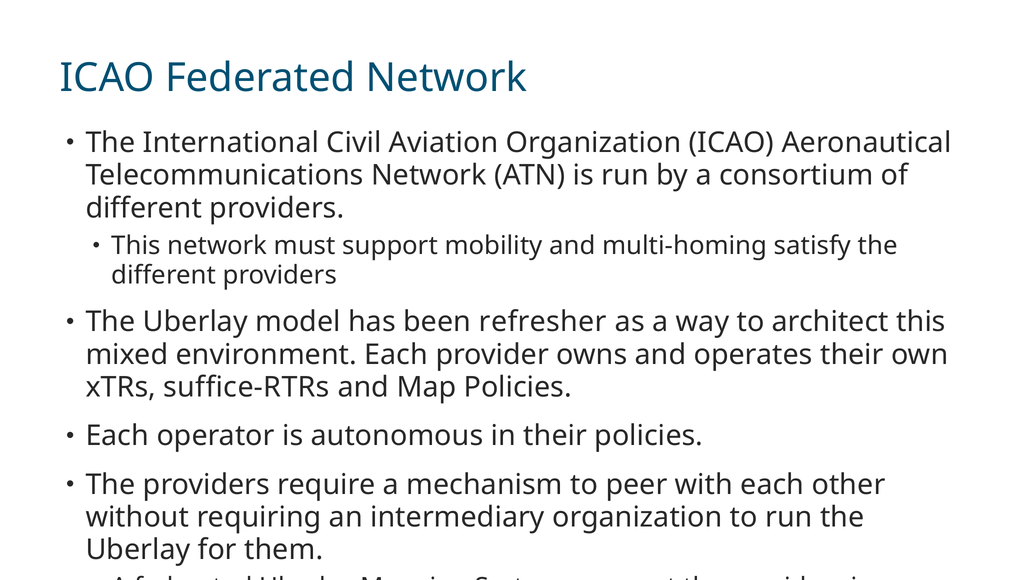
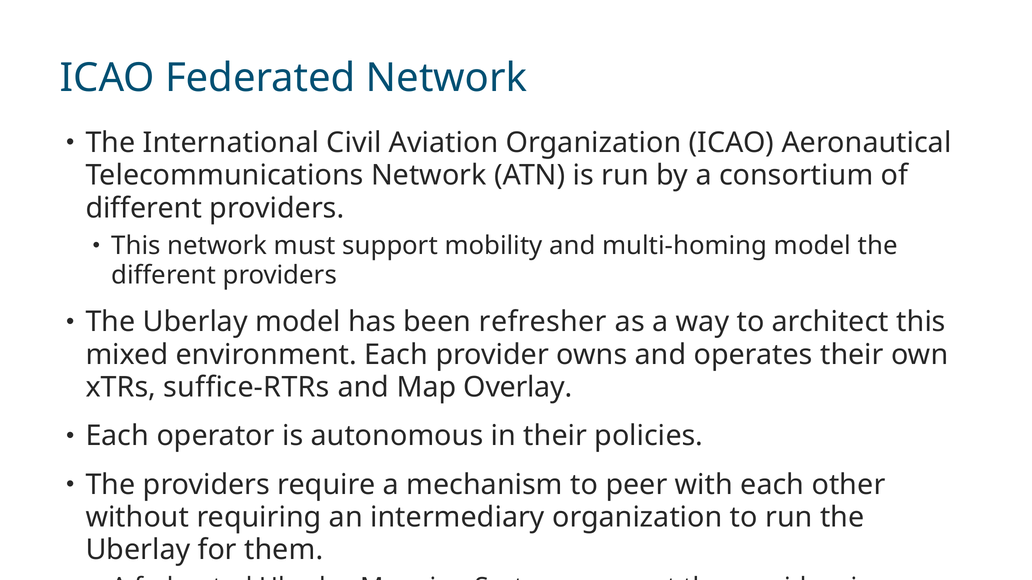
multi-homing satisfy: satisfy -> model (812, 246)
Map Policies: Policies -> Overlay (518, 388)
